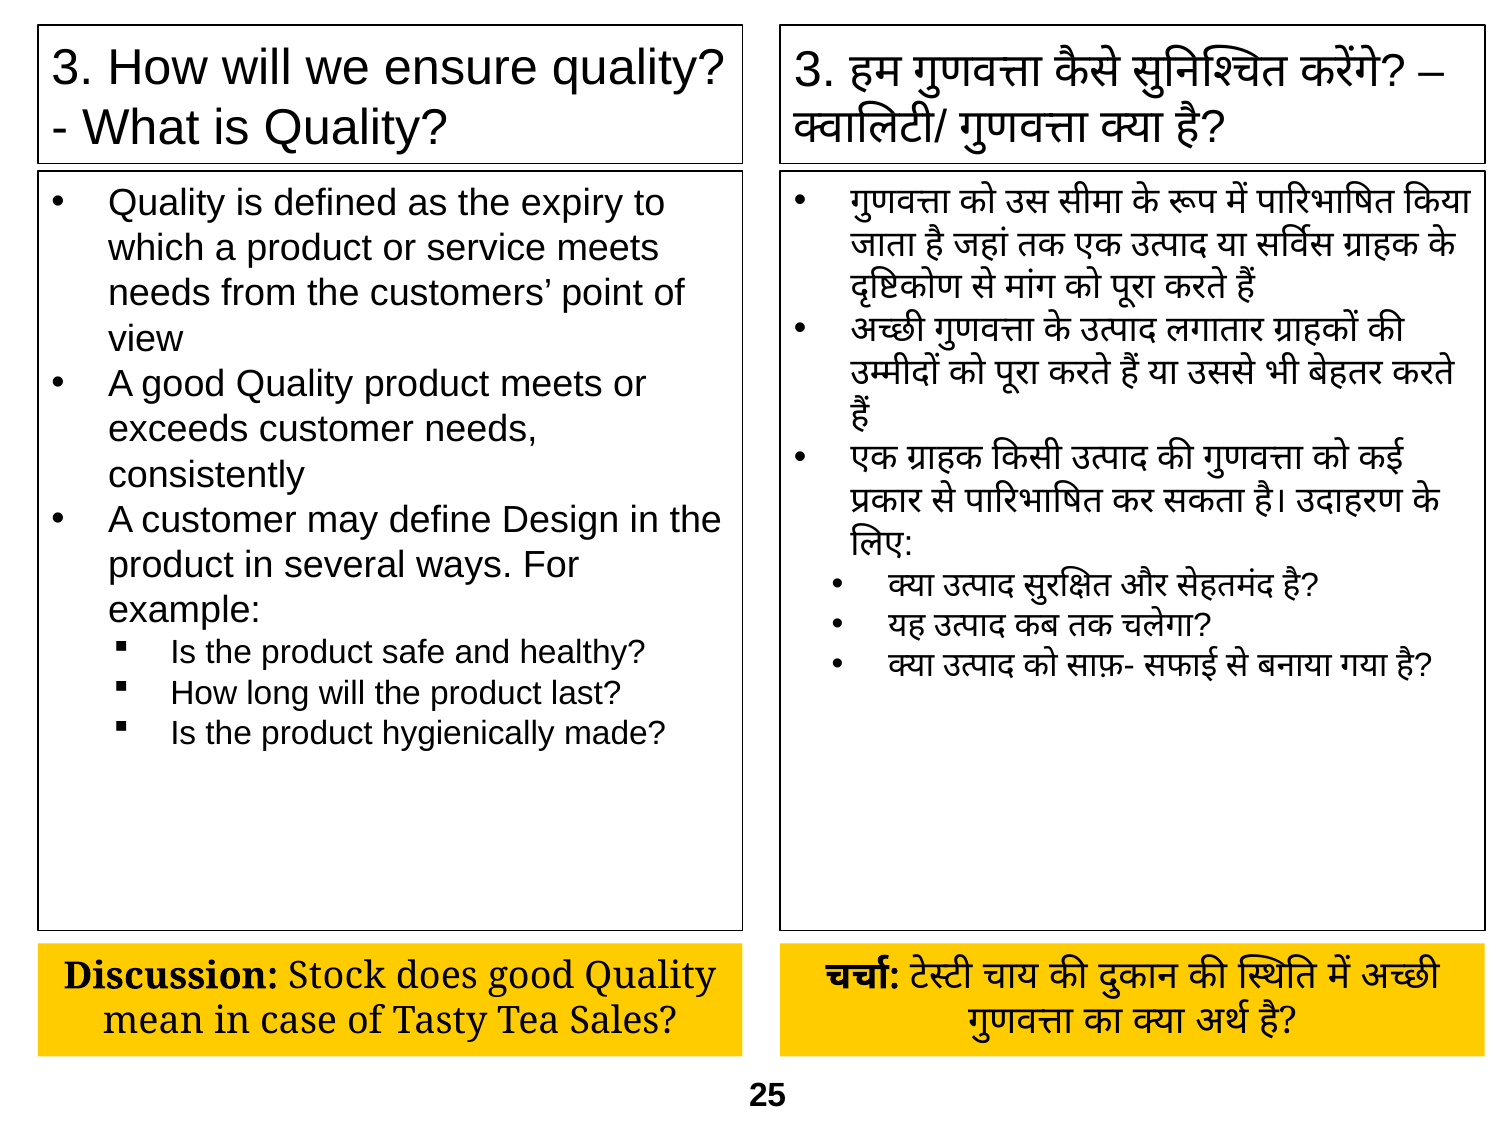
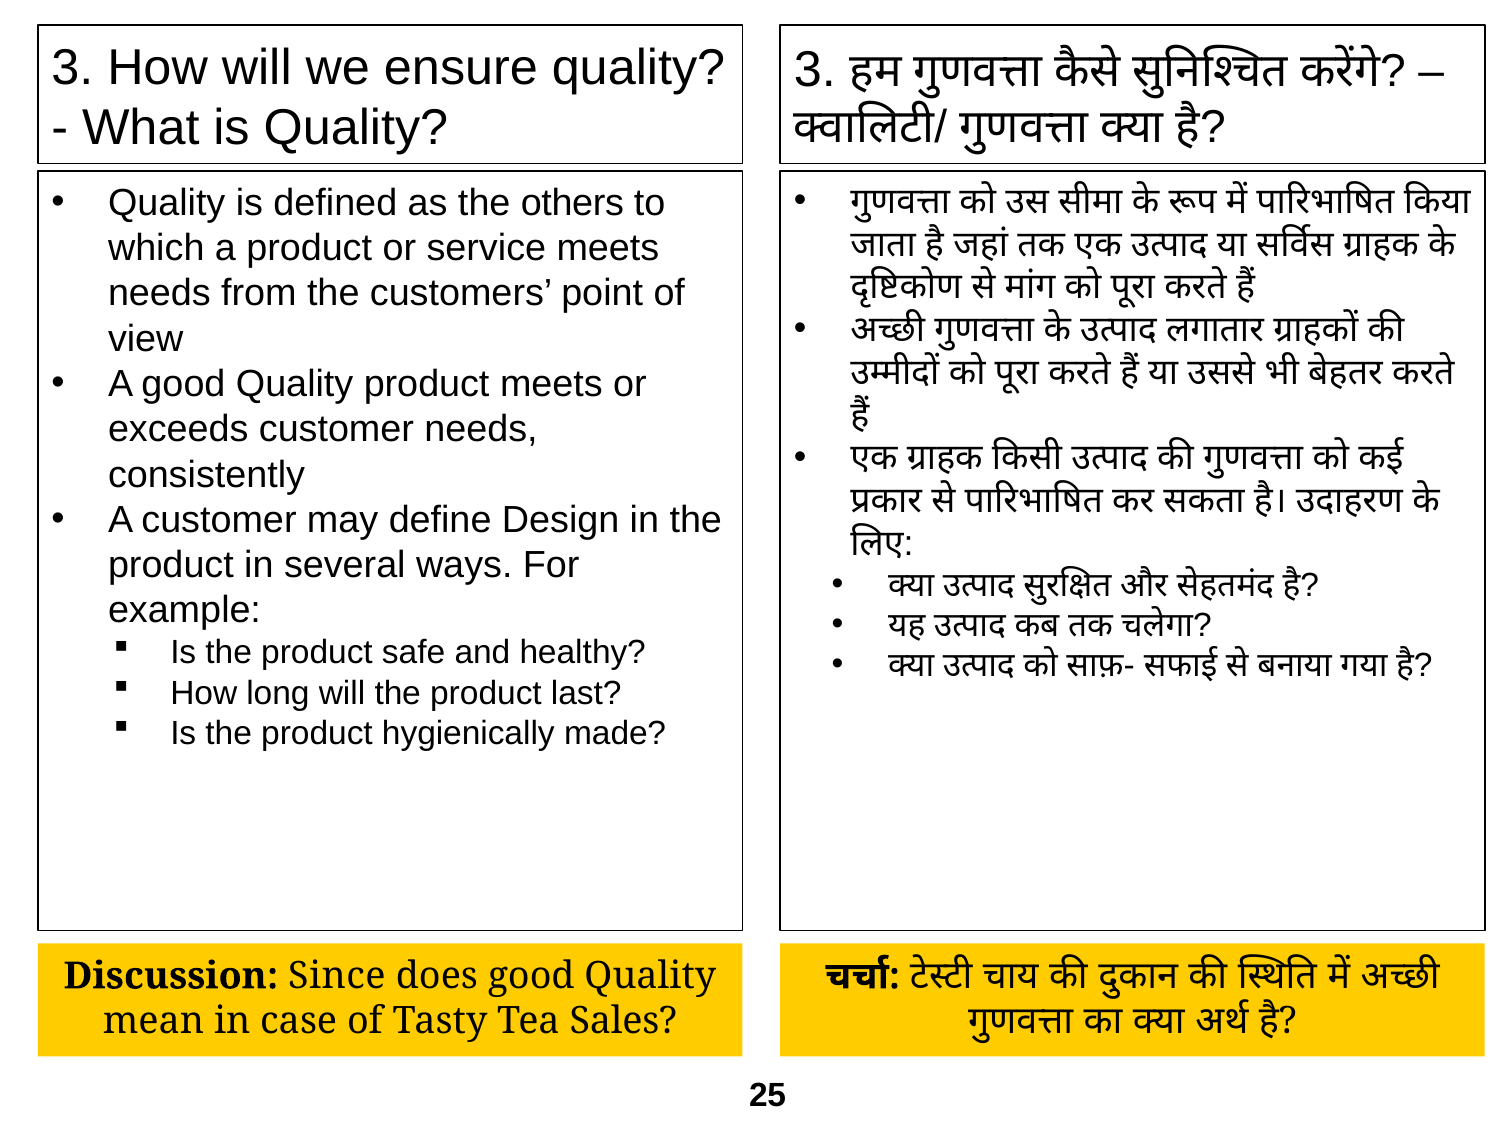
expiry: expiry -> others (572, 203)
Stock: Stock -> Since (337, 976)
